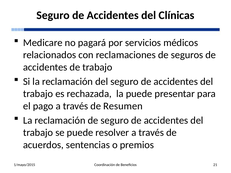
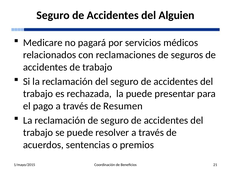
Clínicas: Clínicas -> Alguien (177, 15)
